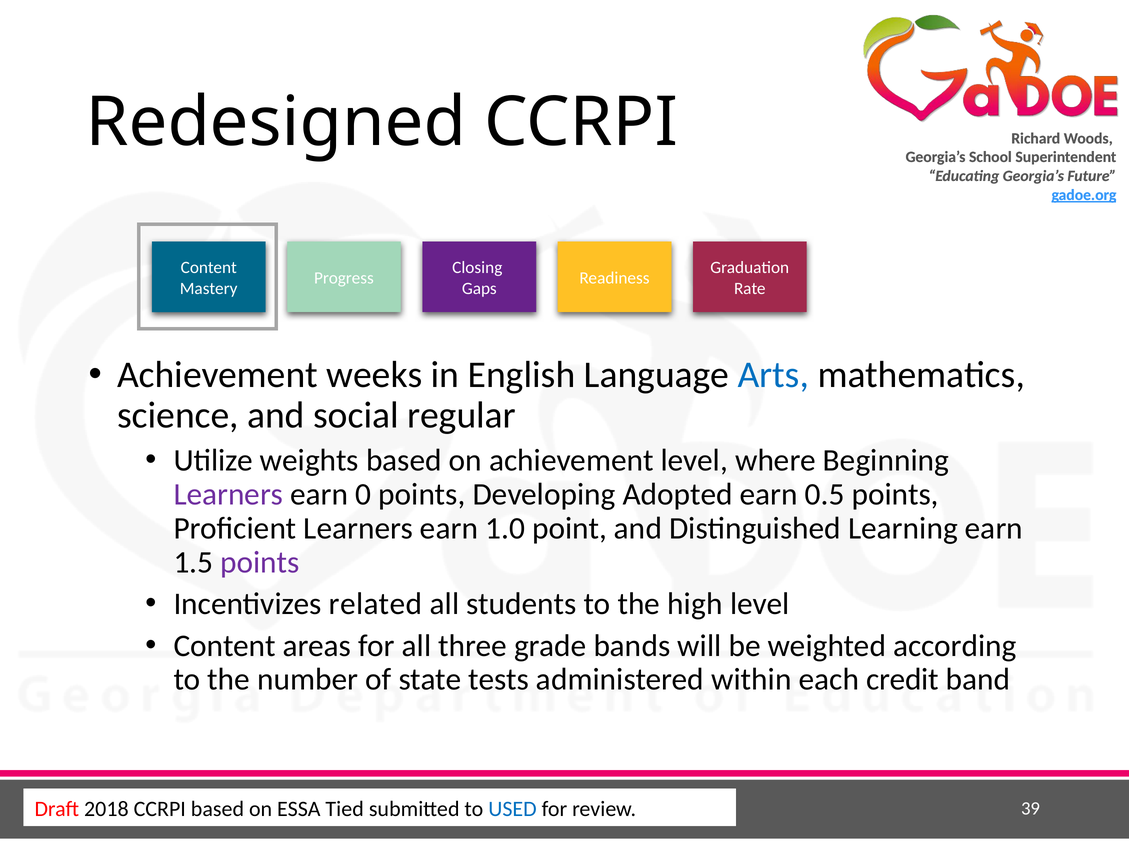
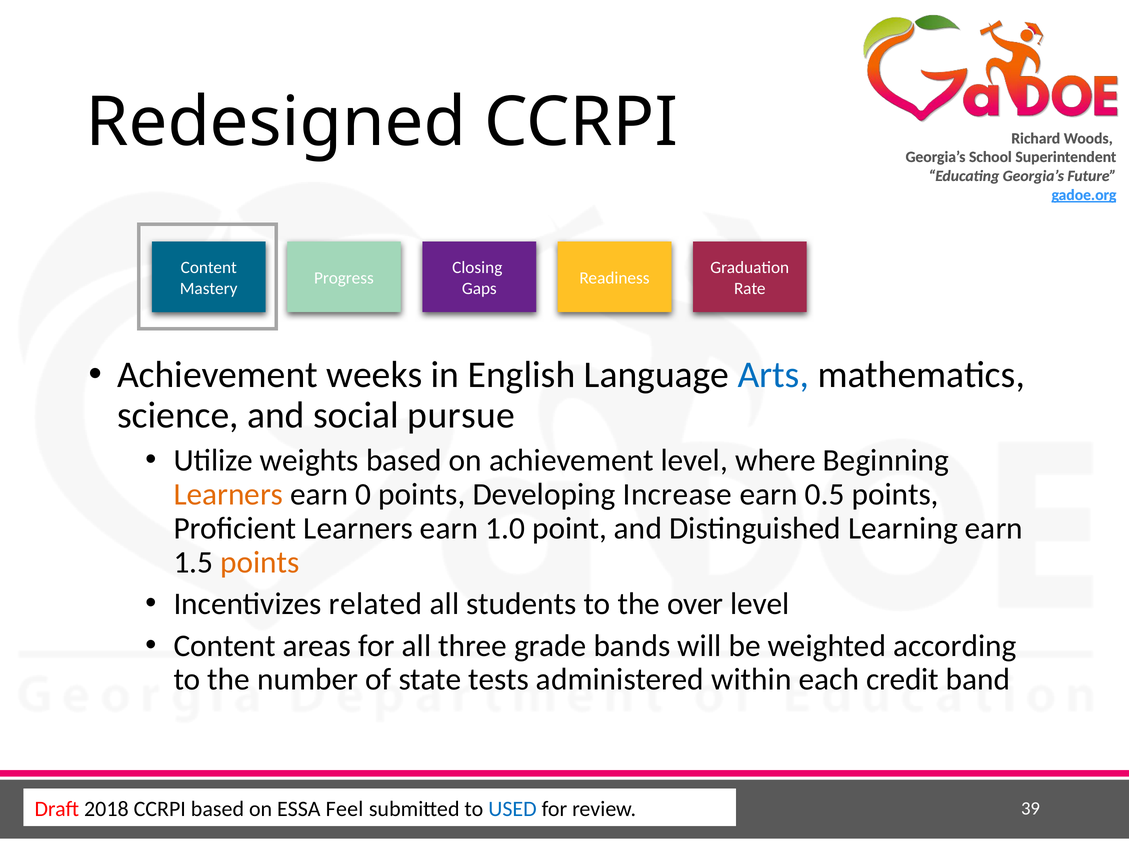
regular: regular -> pursue (461, 415)
Learners colour: purple -> orange (228, 494)
Adopted: Adopted -> Increase (677, 494)
points colour: purple -> orange (260, 562)
high: high -> over (695, 604)
Tied: Tied -> Feel (345, 809)
